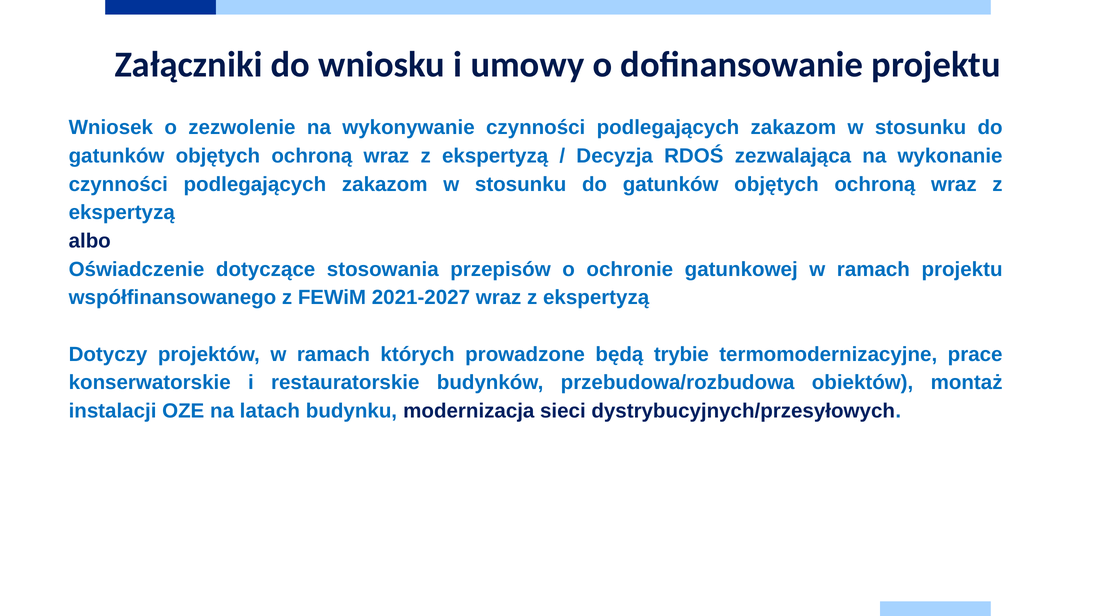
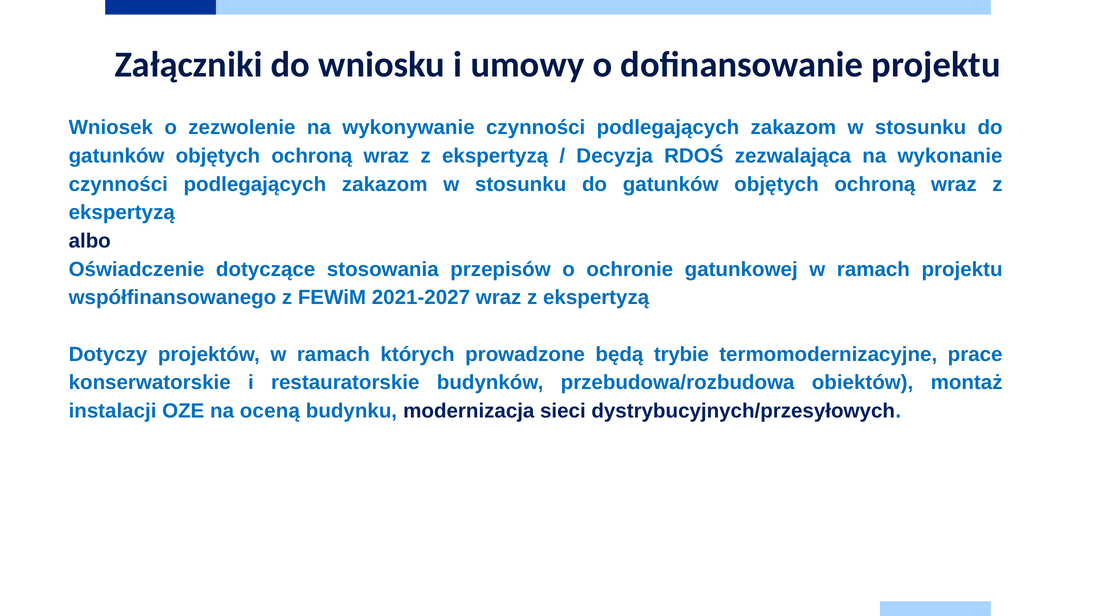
latach: latach -> oceną (270, 411)
